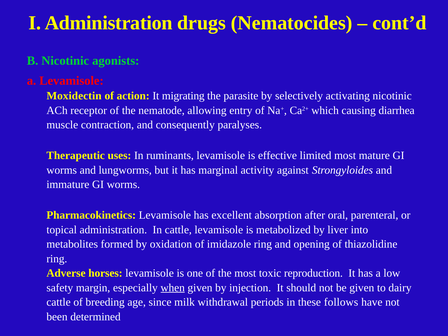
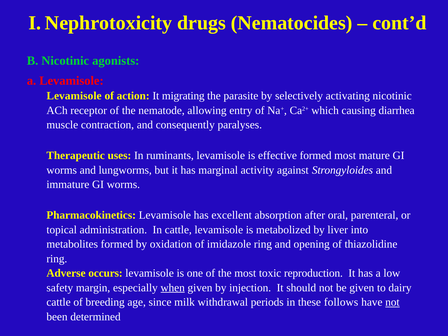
I Administration: Administration -> Nephrotoxicity (109, 23)
Moxidectin: Moxidectin -> Levamisole (74, 96)
effective limited: limited -> formed (316, 156)
horses: horses -> occurs (106, 273)
not underline: none -> present (392, 302)
